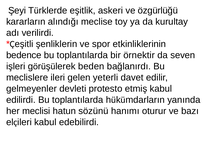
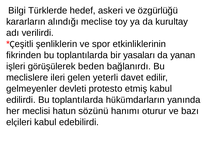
Şeyi: Şeyi -> Bilgi (17, 10)
eşitlik: eşitlik -> hedef (83, 10)
bedence: bedence -> fikrinden (24, 55)
örnektir: örnektir -> yasaları (139, 55)
seven: seven -> yanan (183, 55)
